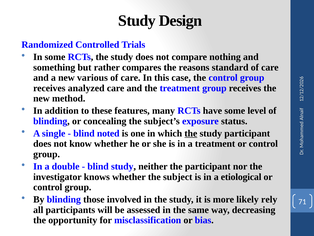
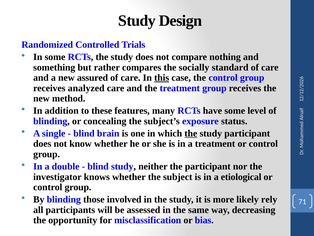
reasons: reasons -> socially (194, 67)
various: various -> assured (93, 78)
this underline: none -> present (162, 78)
noted: noted -> brain (108, 133)
